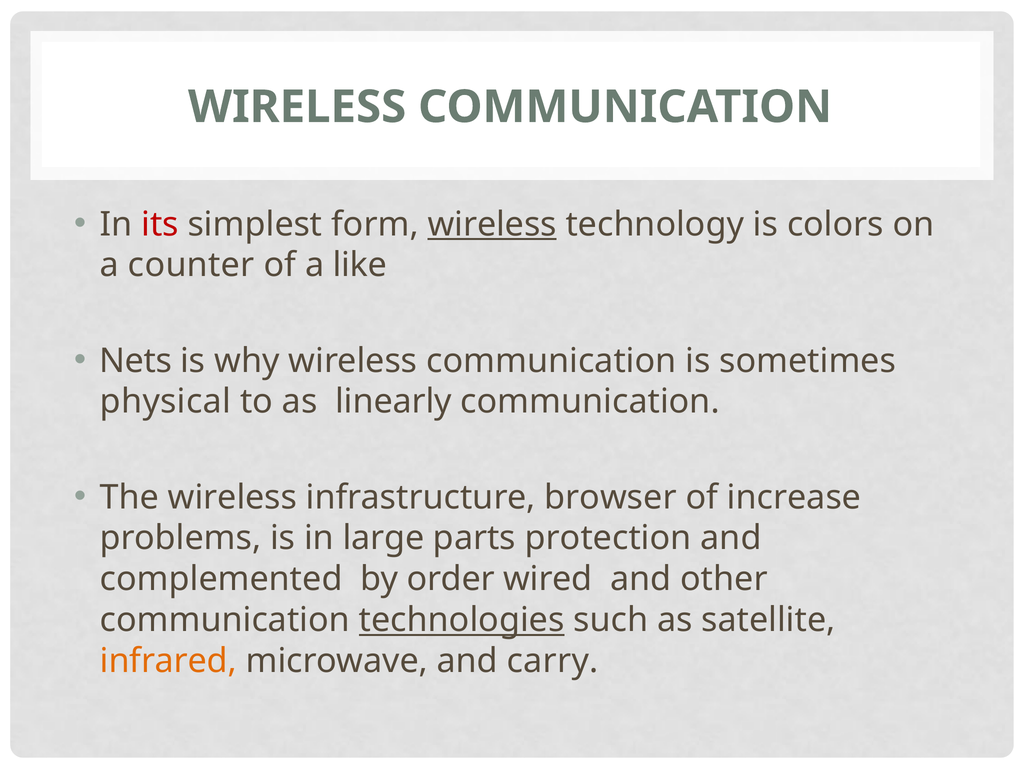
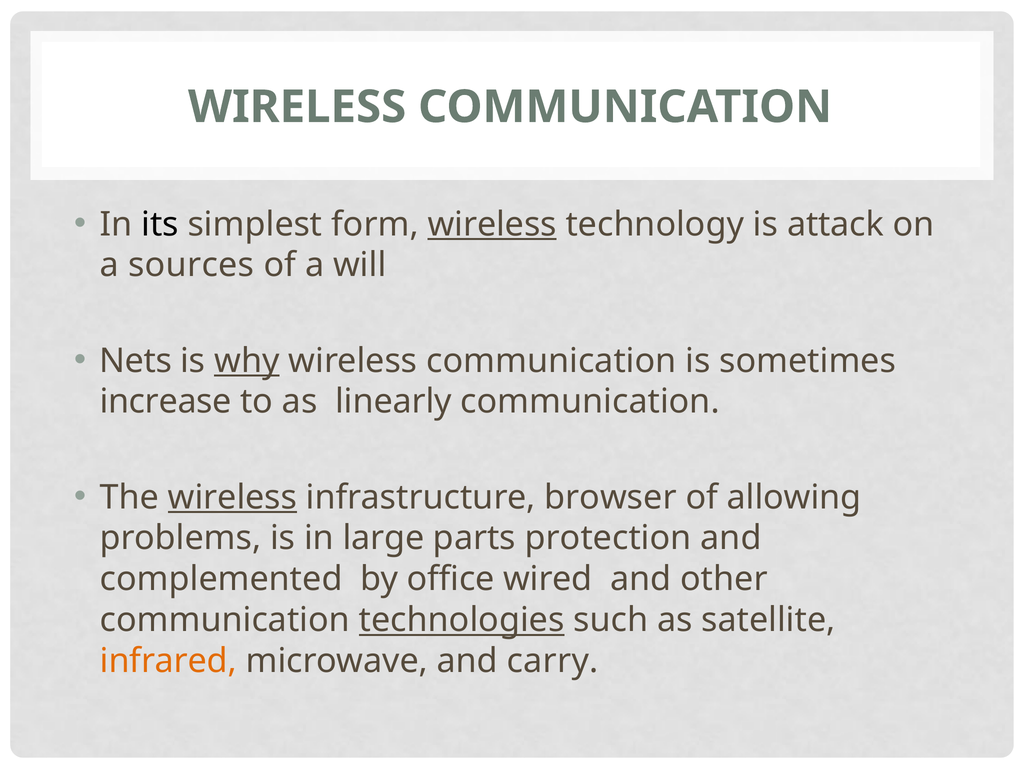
its colour: red -> black (160, 224)
colors: colors -> attack (835, 224)
counter: counter -> sources (191, 265)
like: like -> will (360, 265)
why underline: none -> present (247, 361)
physical: physical -> increase (166, 402)
wireless underline: none -> present (233, 497)
increase: increase -> allowing (794, 497)
order: order -> office (451, 579)
